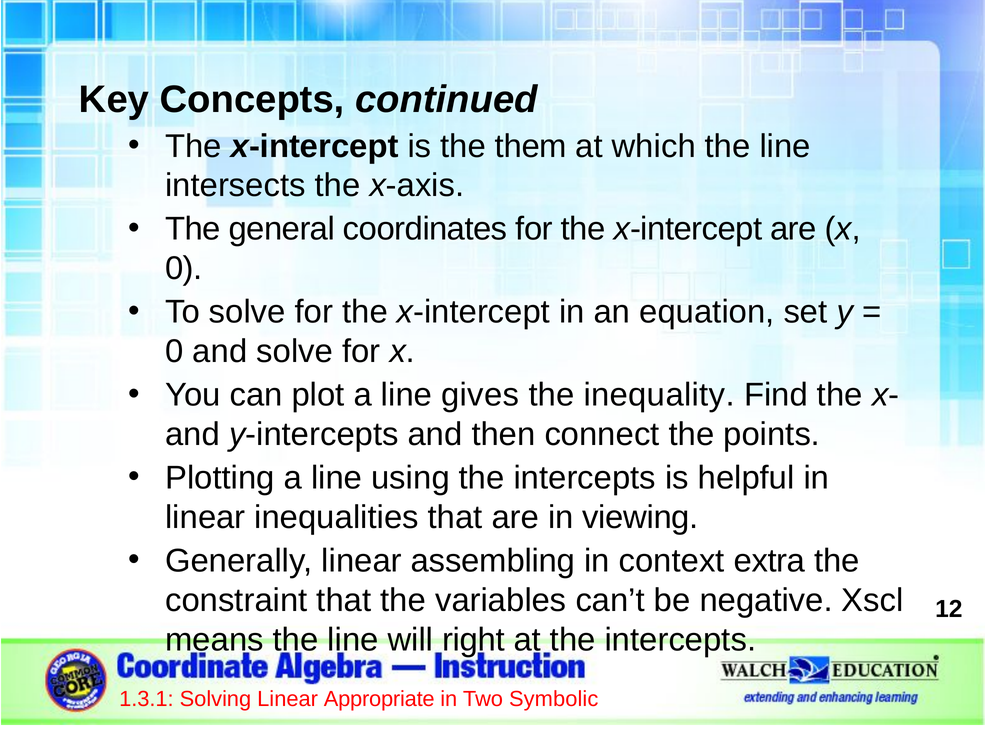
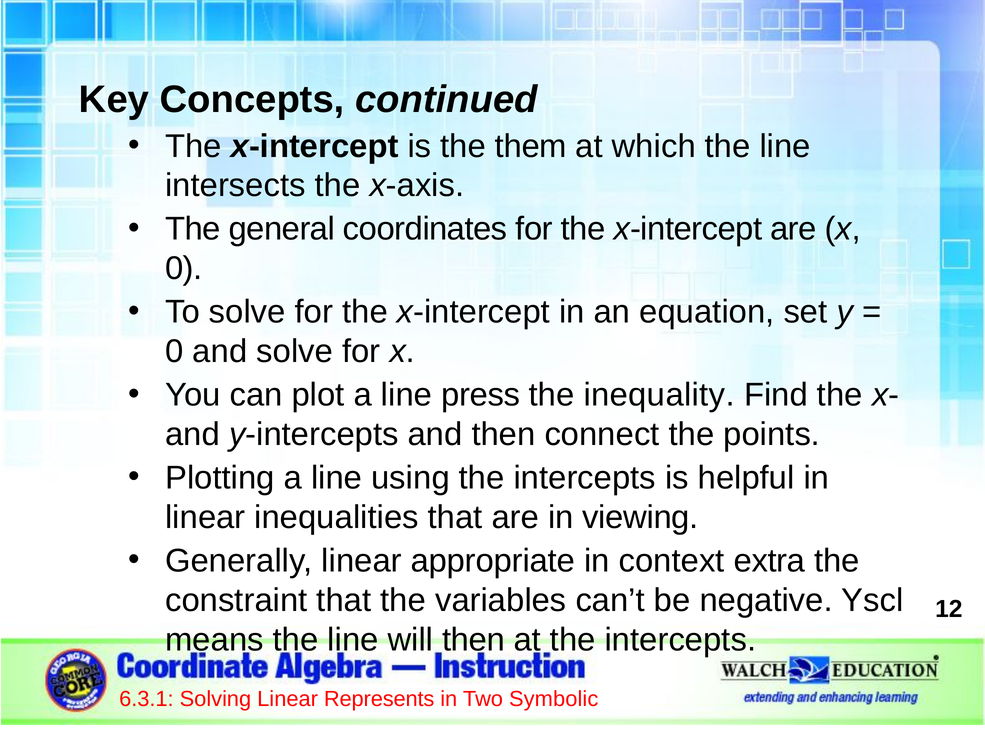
gives: gives -> press (481, 395)
assembling: assembling -> appropriate (493, 561)
Xscl: Xscl -> Yscl (872, 600)
will right: right -> then (474, 639)
1.3.1: 1.3.1 -> 6.3.1 (146, 699)
Appropriate: Appropriate -> Represents (379, 699)
